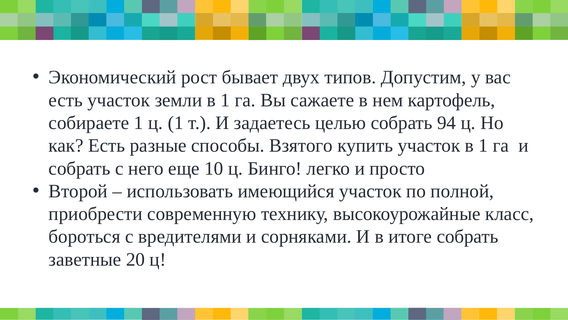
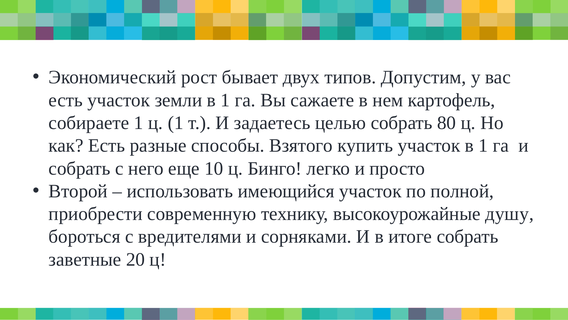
94: 94 -> 80 (447, 123)
класс: класс -> душу (510, 214)
